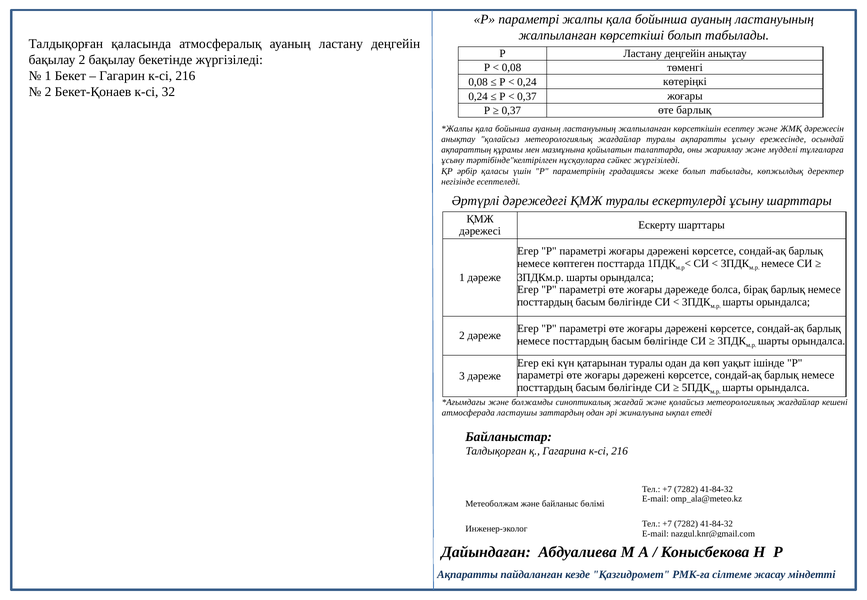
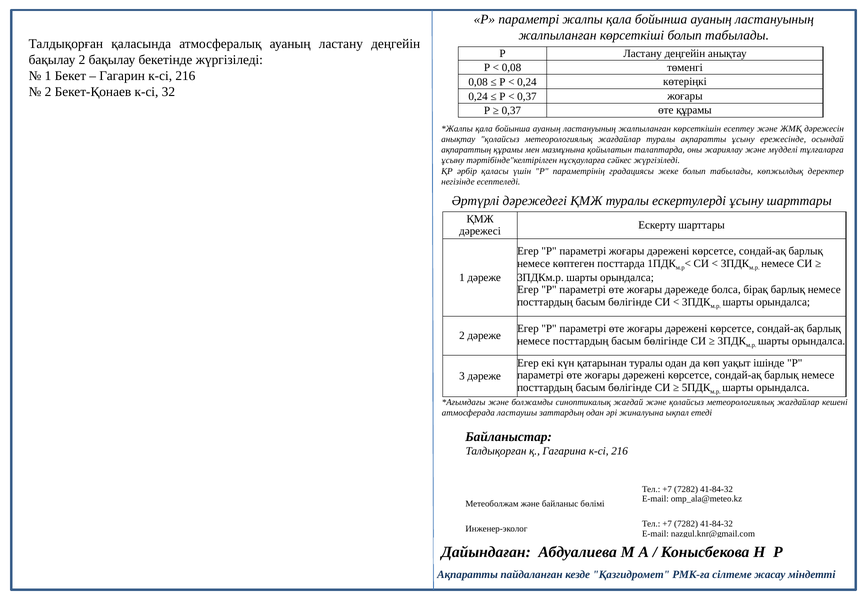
өте барлық: барлық -> құрамы (694, 110)
